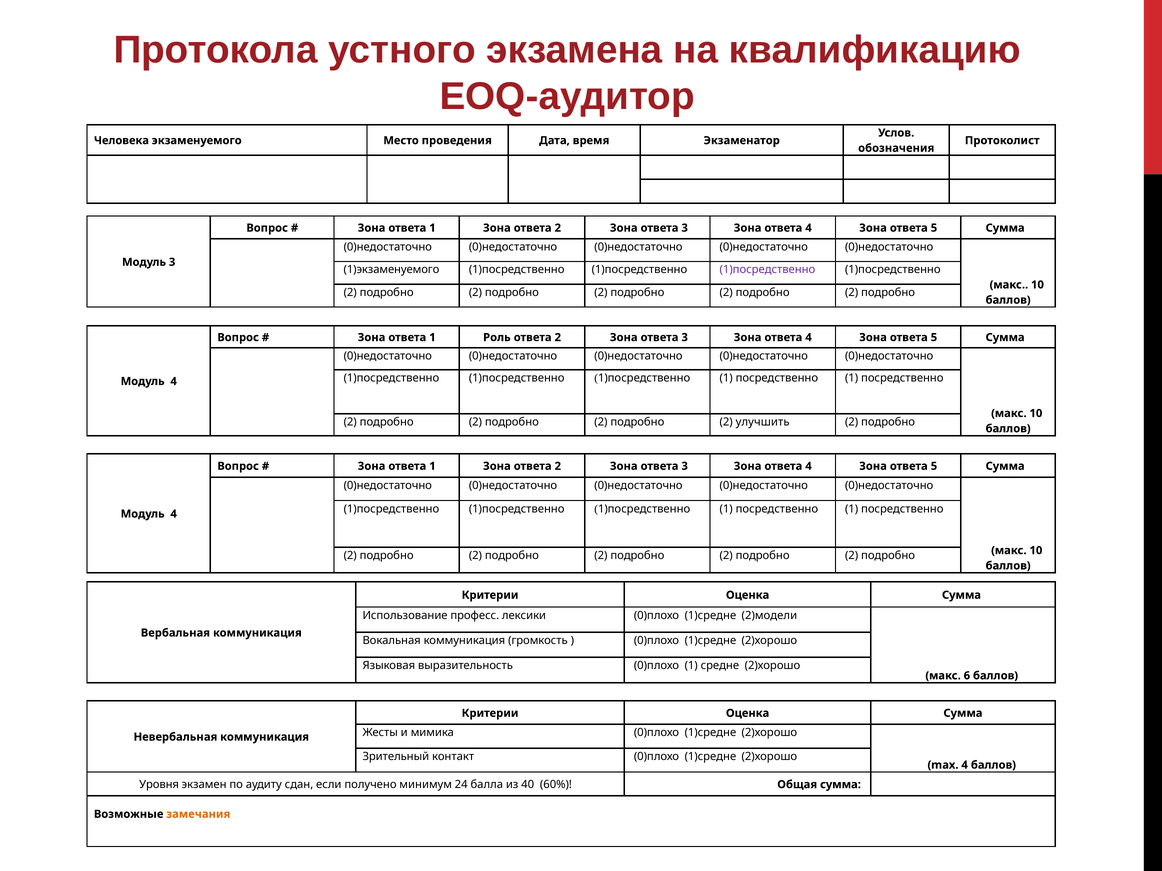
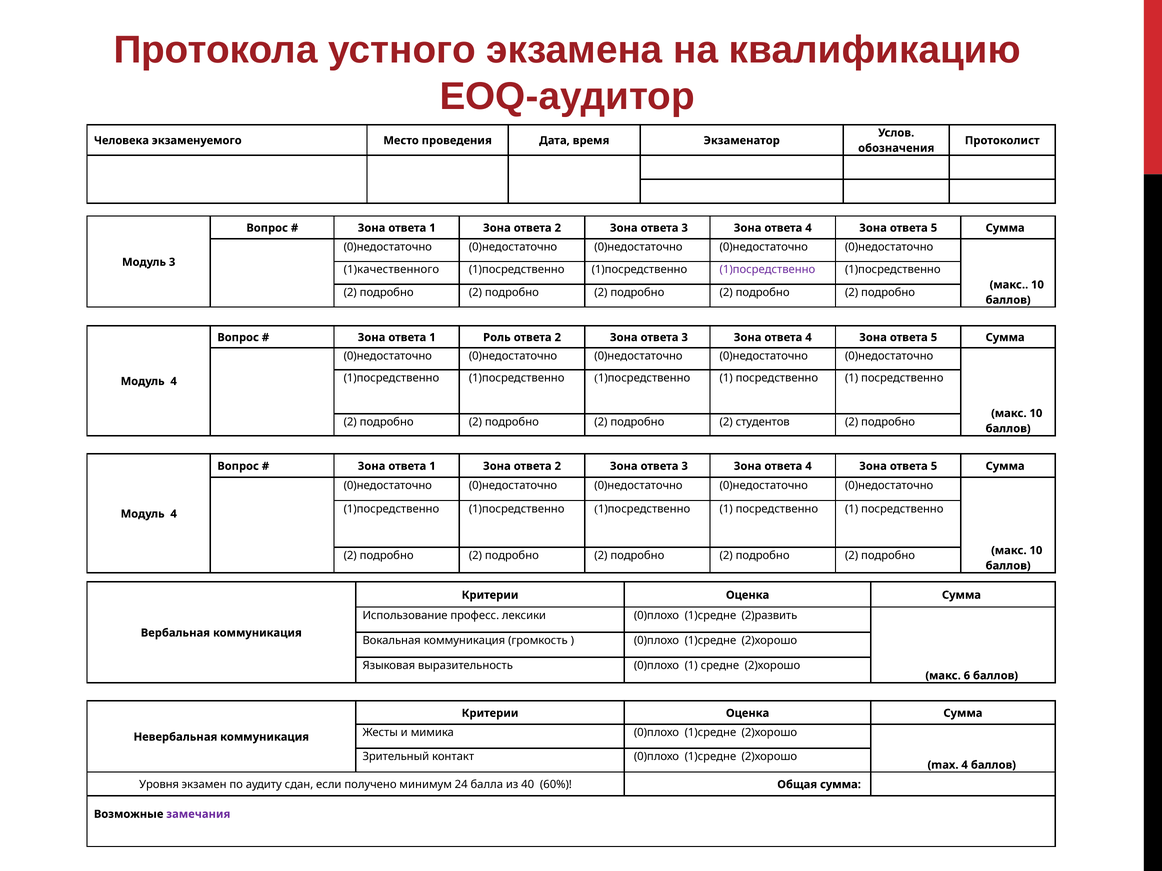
1)экзаменуемого: 1)экзаменуемого -> 1)качественного (391, 270)
улучшить: улучшить -> студентов (763, 422)
2)модели: 2)модели -> 2)развить (769, 616)
замечания colour: orange -> purple (198, 815)
